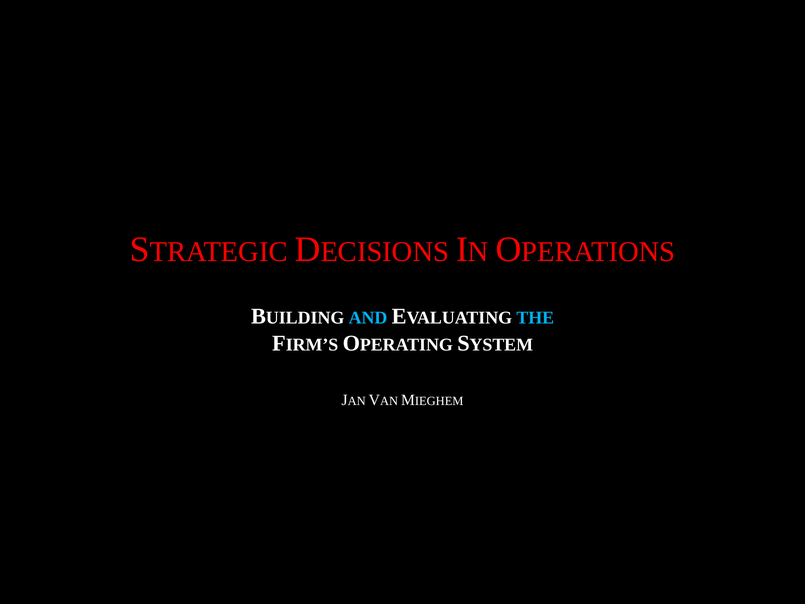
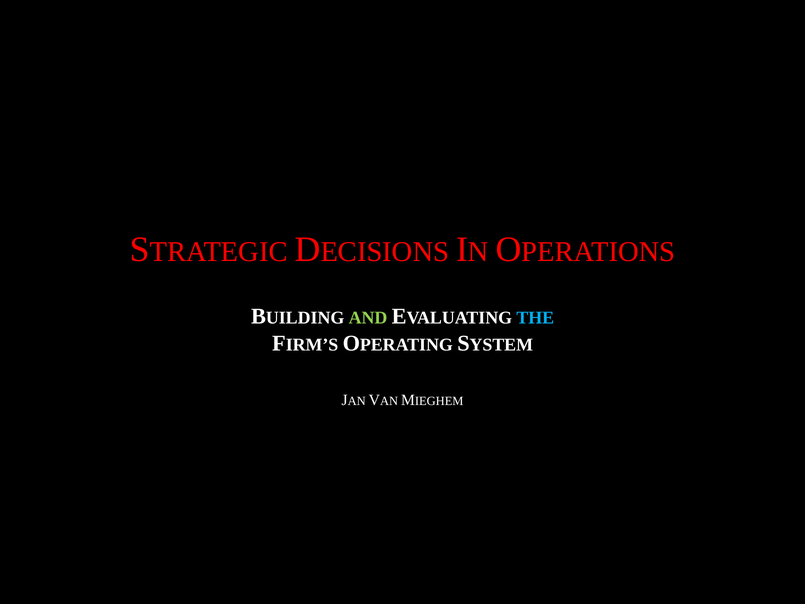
AND colour: light blue -> light green (368, 318)
